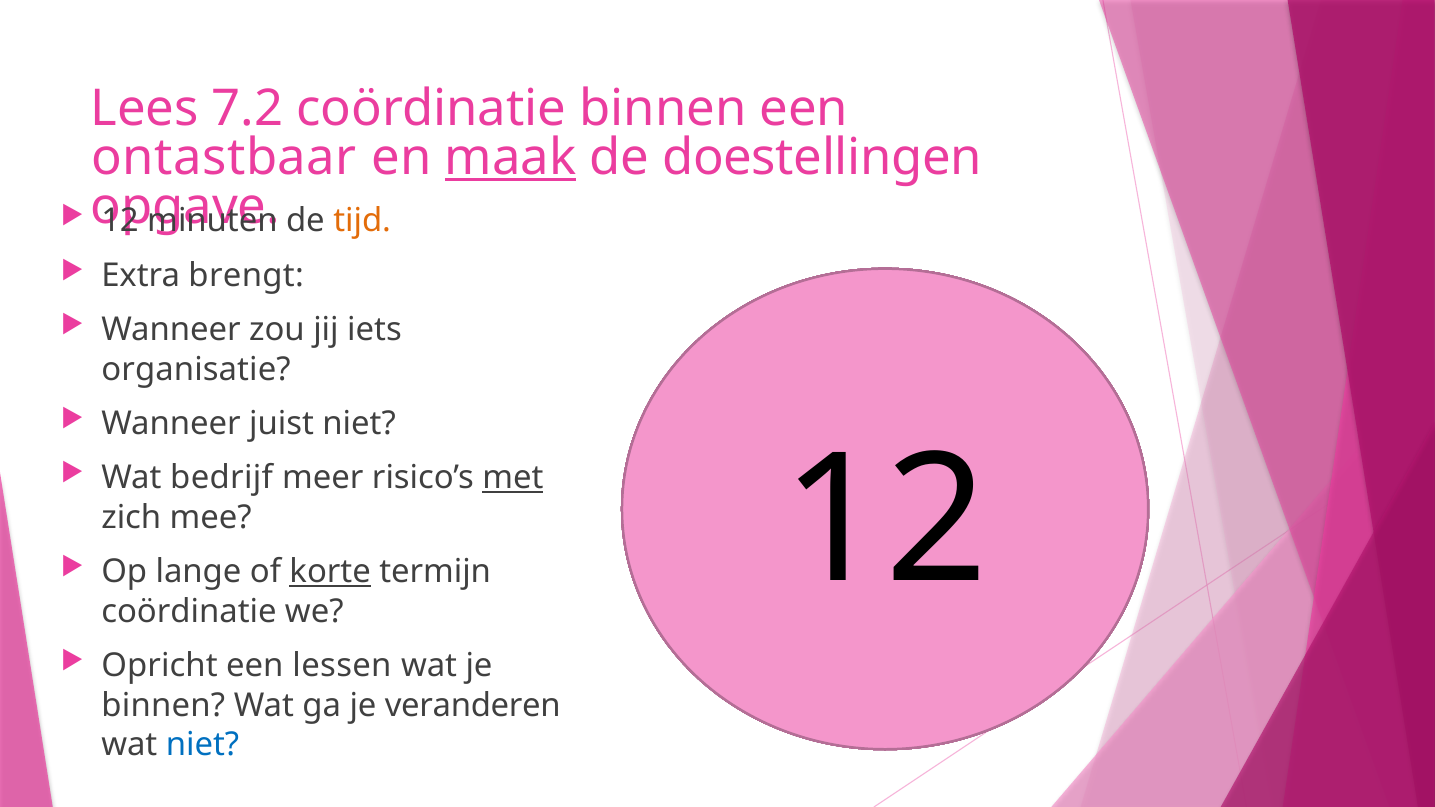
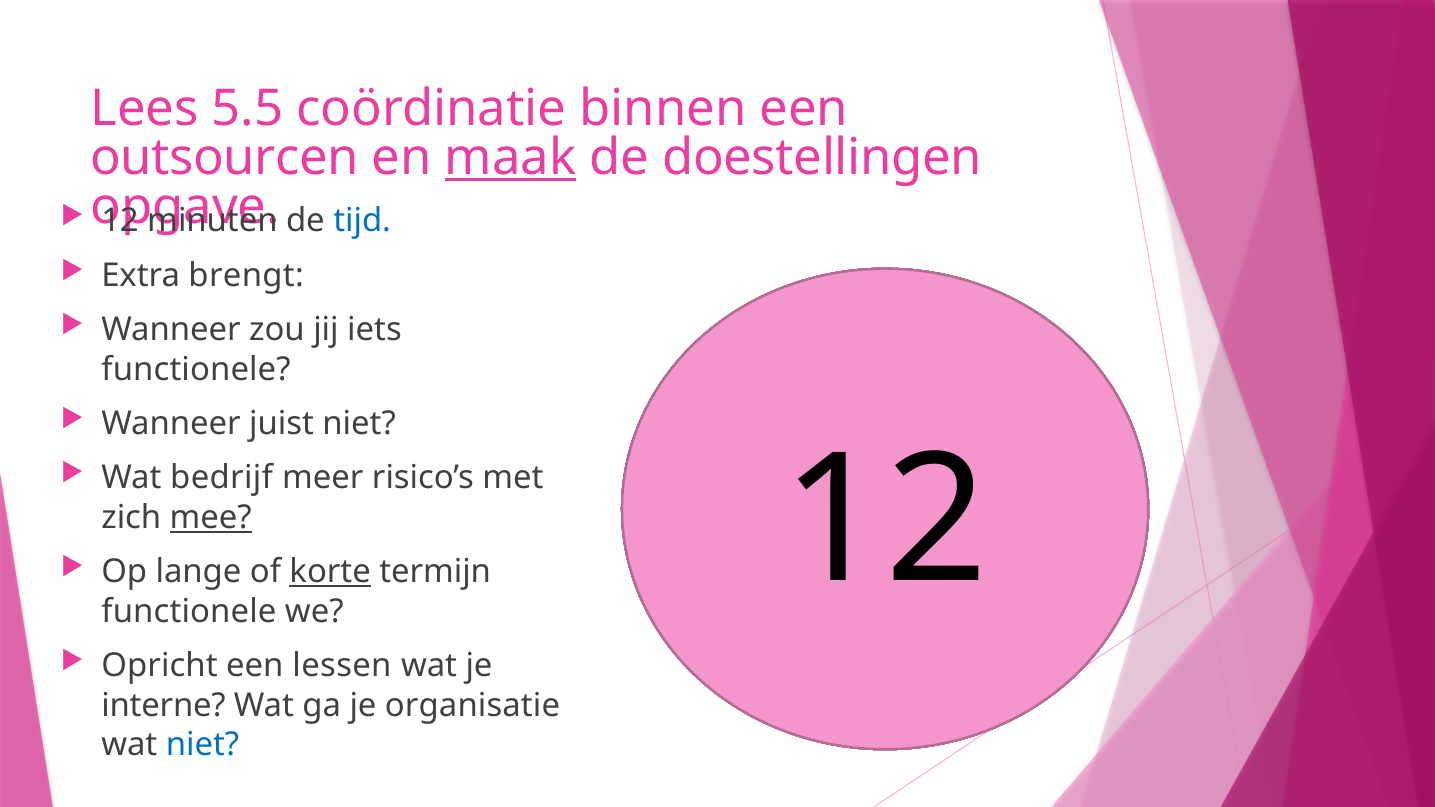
7.2: 7.2 -> 5.5 (247, 109)
ontastbaar: ontastbaar -> outsourcen (225, 158)
tijd colour: orange -> blue (362, 221)
organisatie: organisatie -> functionele (196, 369)
met underline: present -> none (513, 478)
mee underline: none -> present (211, 518)
coördinatie: coördinatie -> functionele (189, 612)
binnen: binnen -> interne (164, 705)
veranderen: veranderen -> organisatie (473, 705)
